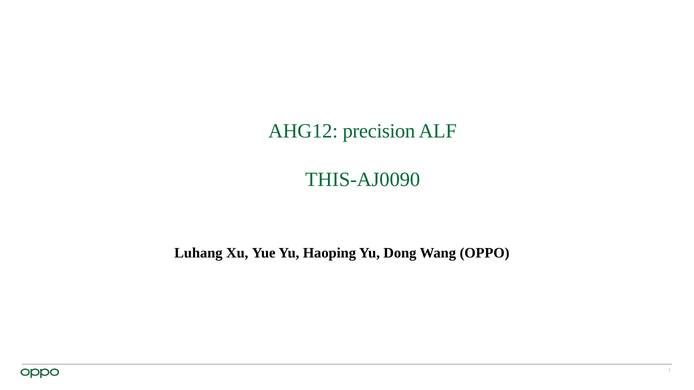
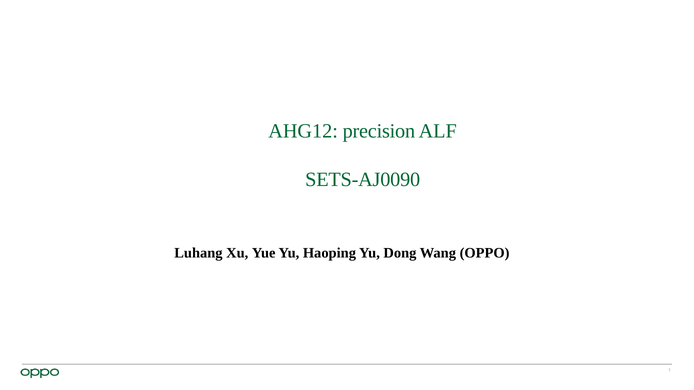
THIS-AJ0090: THIS-AJ0090 -> SETS-AJ0090 (363, 180)
